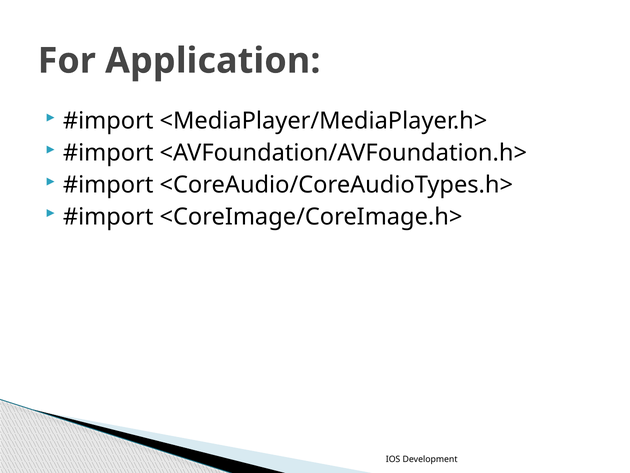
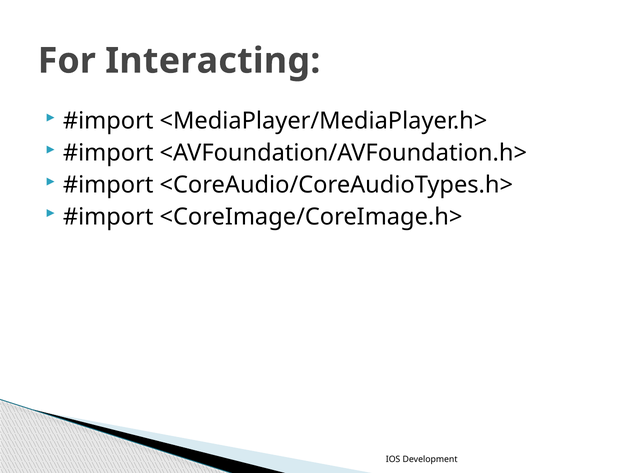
Application: Application -> Interacting (213, 61)
